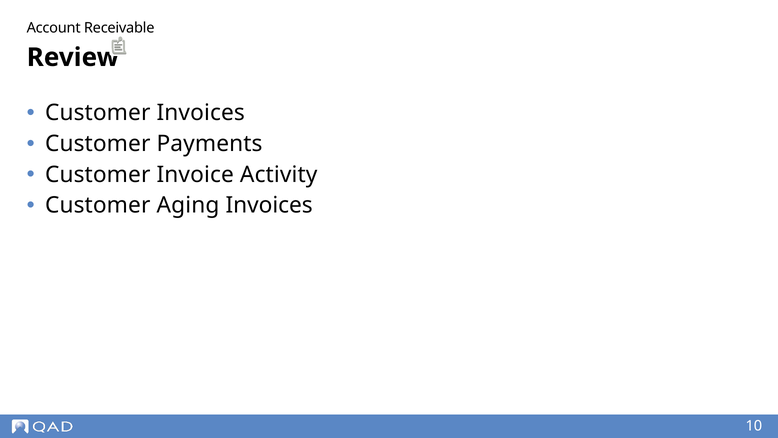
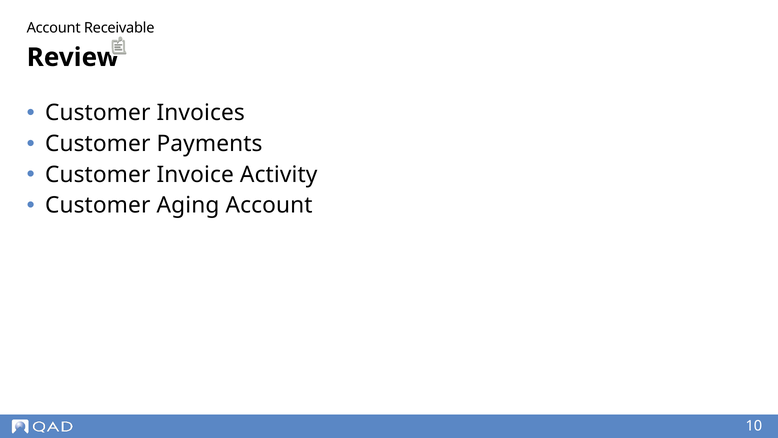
Aging Invoices: Invoices -> Account (269, 205)
